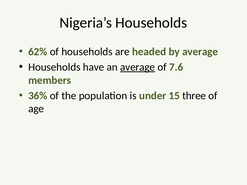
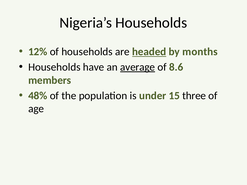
62%: 62% -> 12% (38, 52)
headed underline: none -> present (149, 52)
by average: average -> months (200, 52)
7.6: 7.6 -> 8.6 (176, 67)
36%: 36% -> 48% (38, 96)
